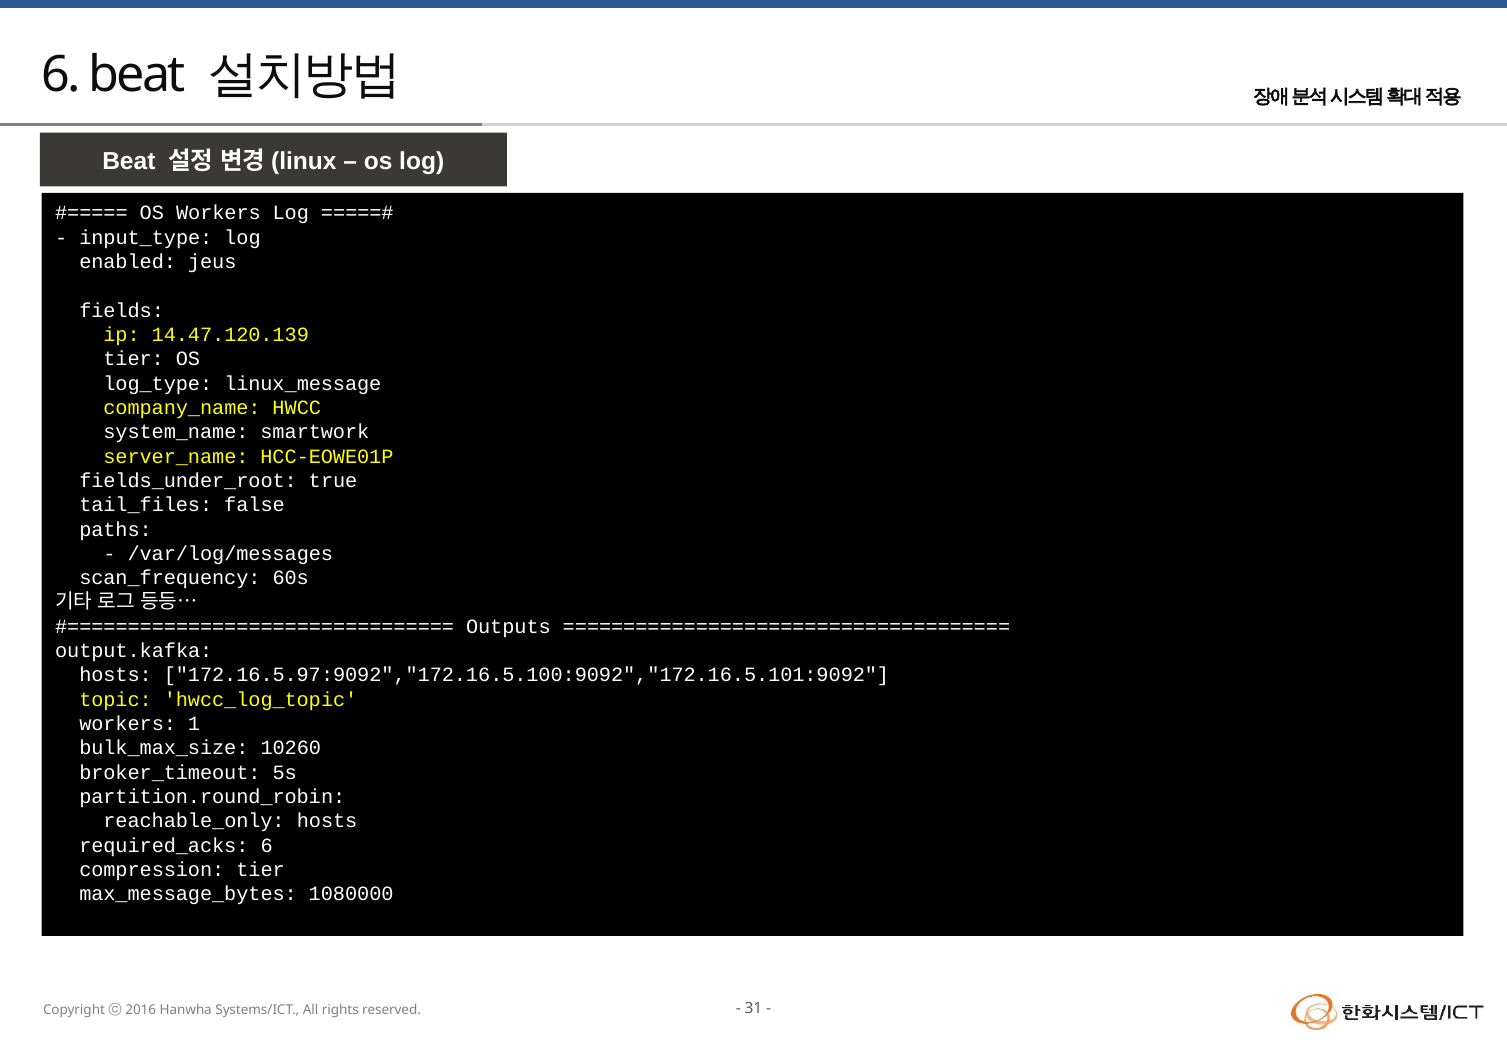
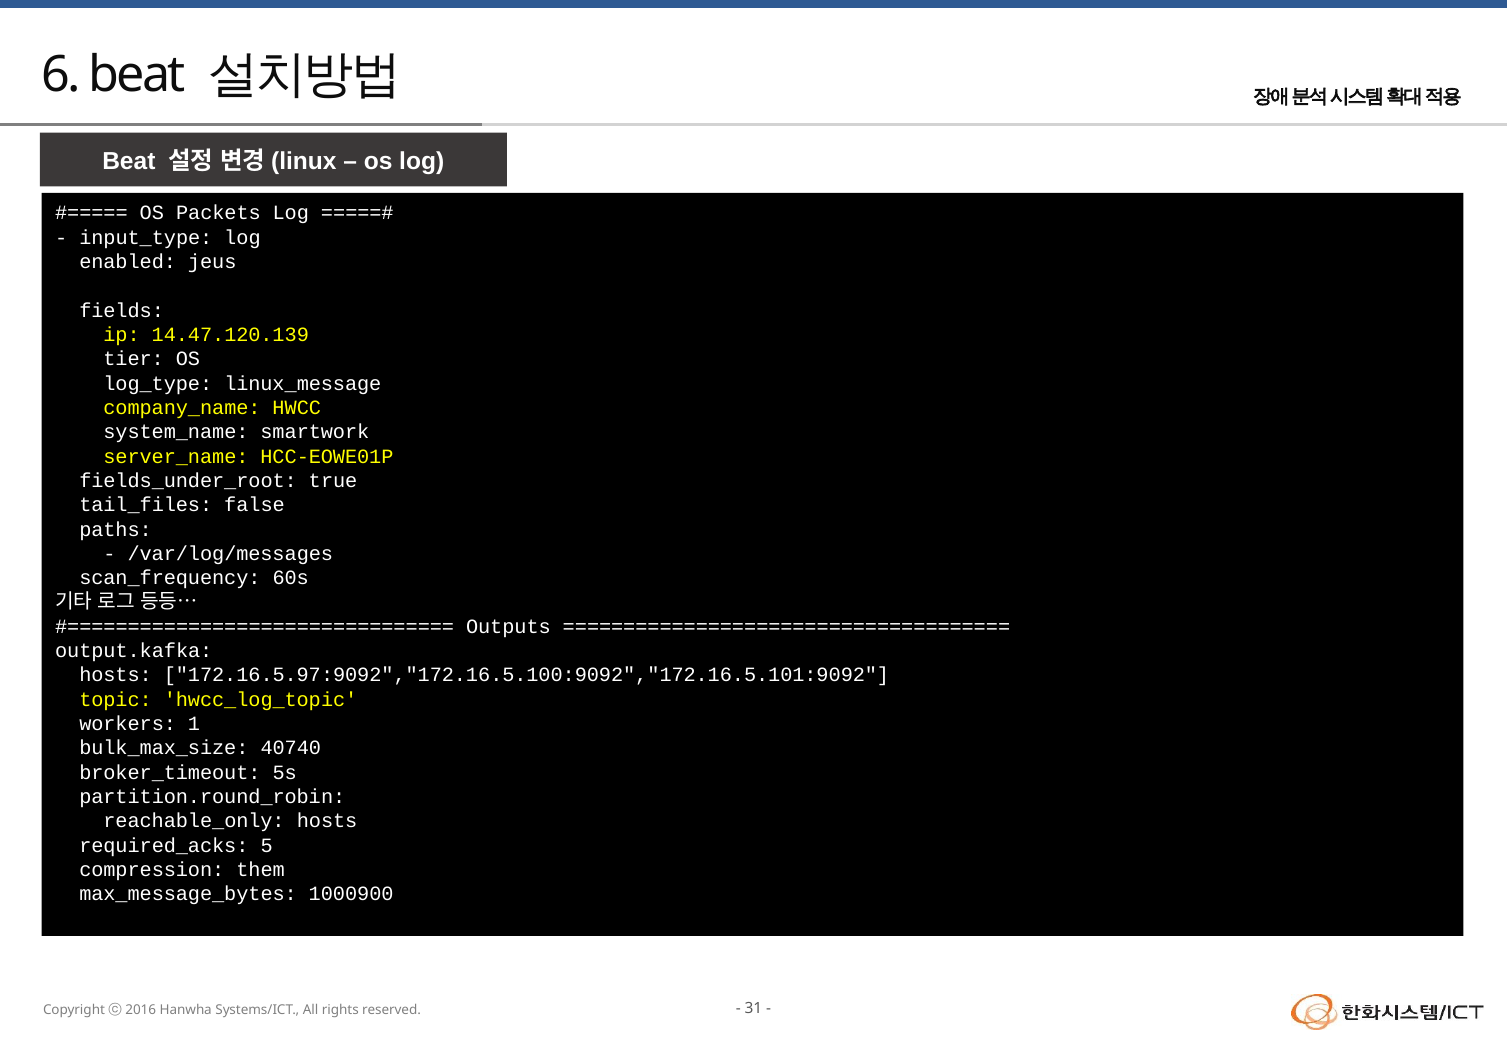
OS Workers: Workers -> Packets (218, 213)
10260: 10260 -> 40740 (291, 748)
required_acks 6: 6 -> 5 (267, 846)
compression tier: tier -> them (261, 870)
1080000: 1080000 -> 1000900 (351, 894)
